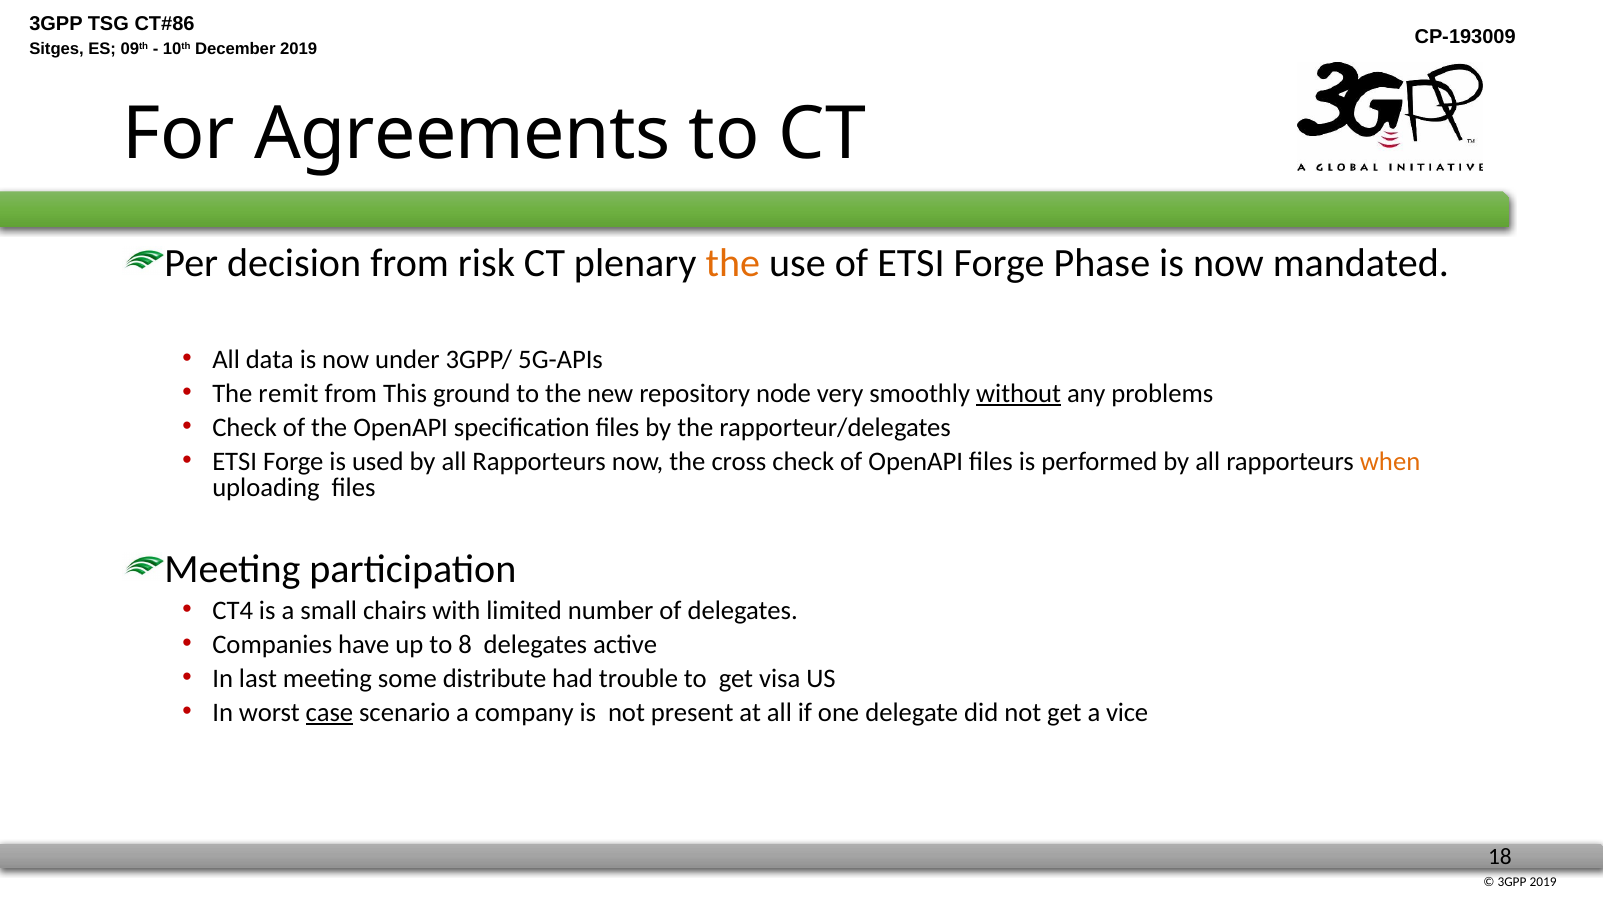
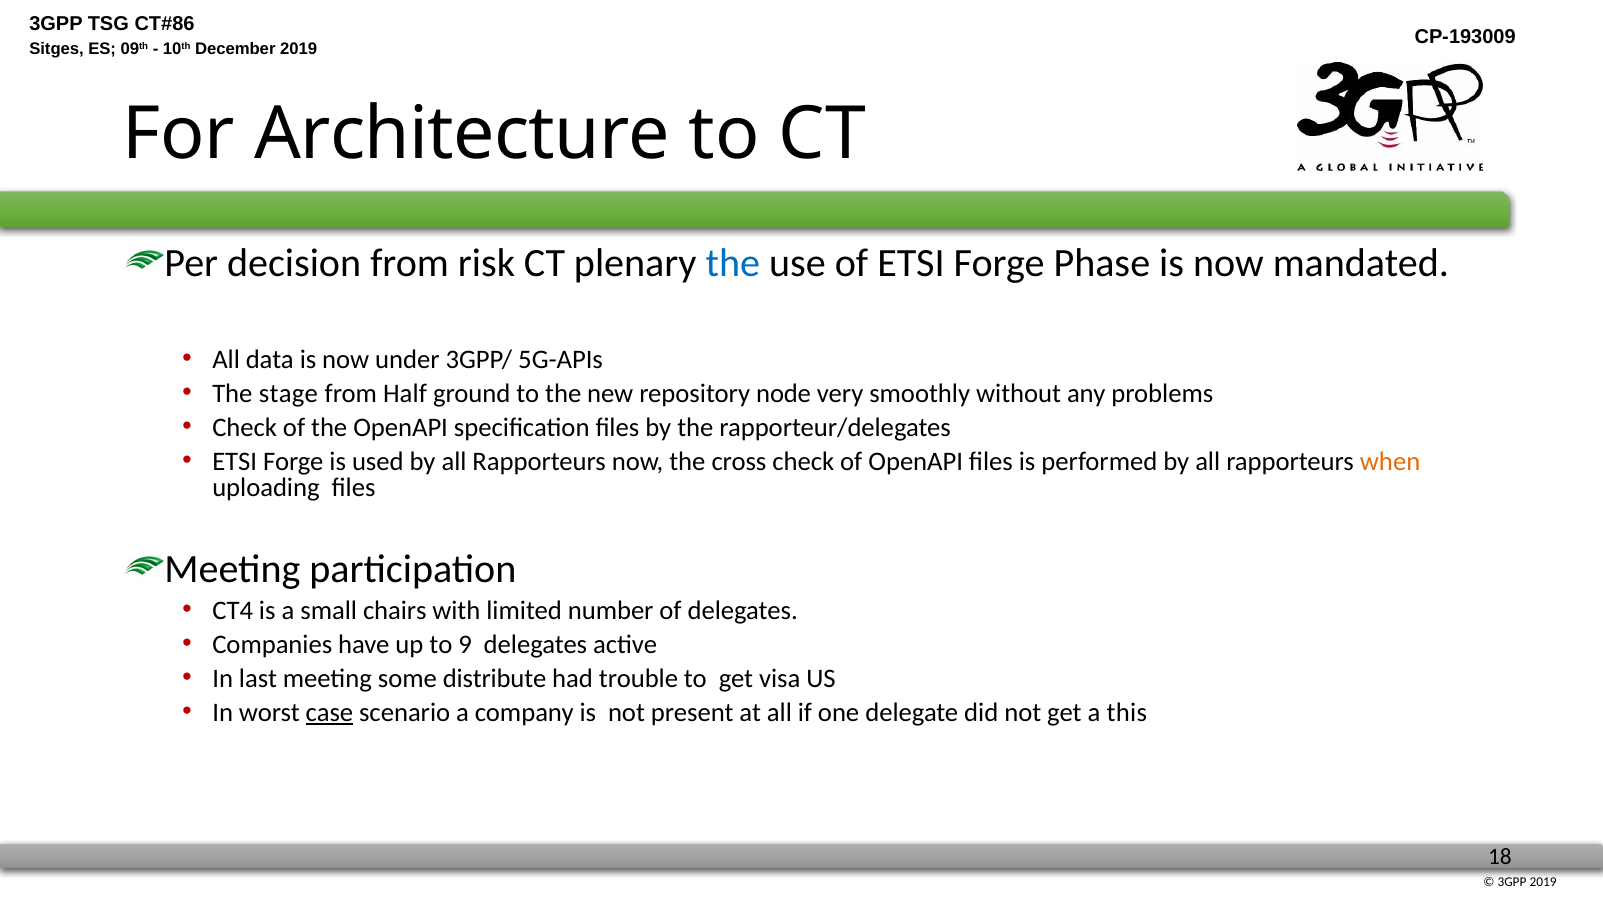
Agreements: Agreements -> Architecture (462, 135)
the colour: orange -> blue (733, 264)
remit: remit -> stage (288, 394)
This: This -> Half (405, 394)
without underline: present -> none (1019, 394)
8: 8 -> 9 (465, 644)
vice: vice -> this (1127, 712)
